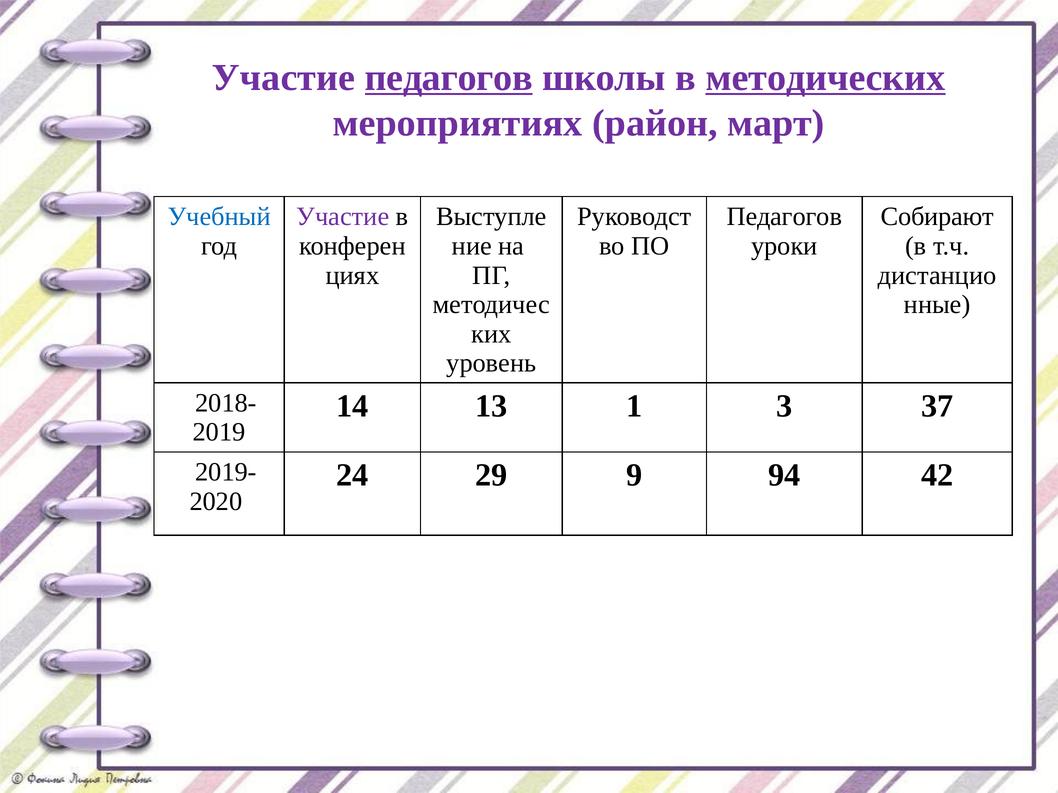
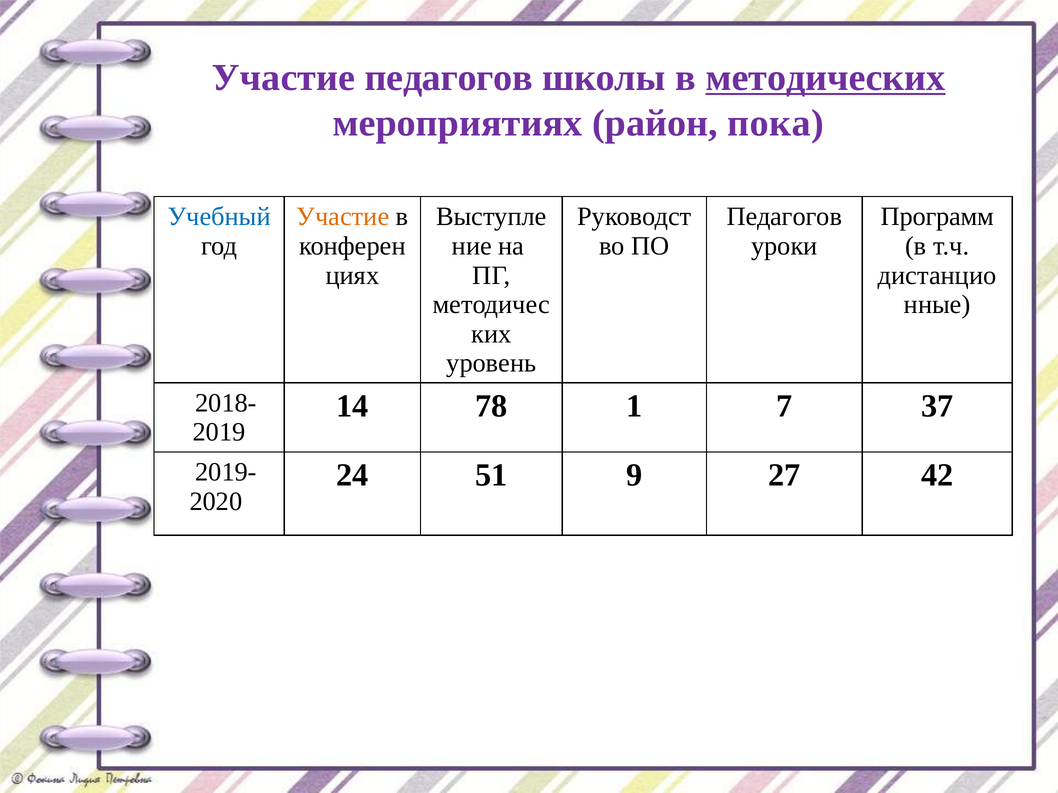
педагогов underline: present -> none (449, 78)
март: март -> пока (776, 123)
Участие colour: purple -> orange (343, 217)
Собирают: Собирают -> Программ (937, 217)
13: 13 -> 78 (491, 406)
3: 3 -> 7 (784, 406)
29: 29 -> 51 (491, 476)
94: 94 -> 27 (784, 476)
